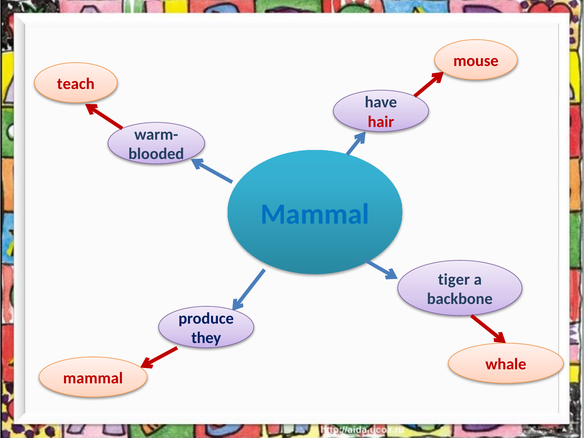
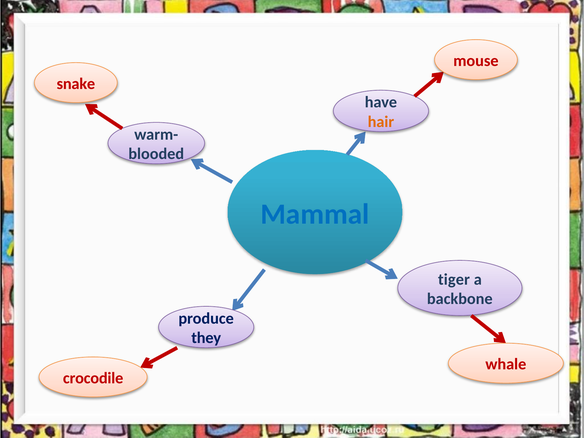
teach: teach -> snake (76, 84)
hair colour: red -> orange (381, 122)
mammal: mammal -> crocodile (93, 378)
